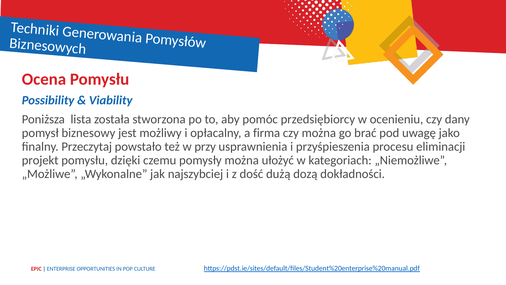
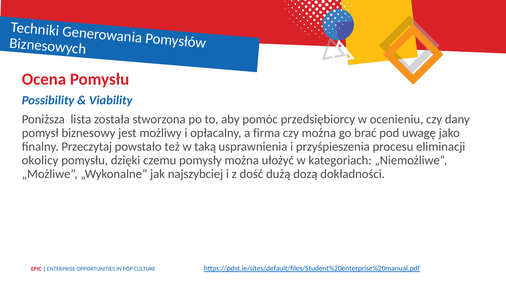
przy: przy -> taką (205, 147)
projekt: projekt -> okolicy (40, 160)
